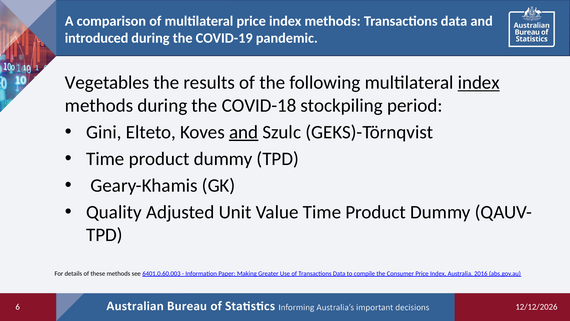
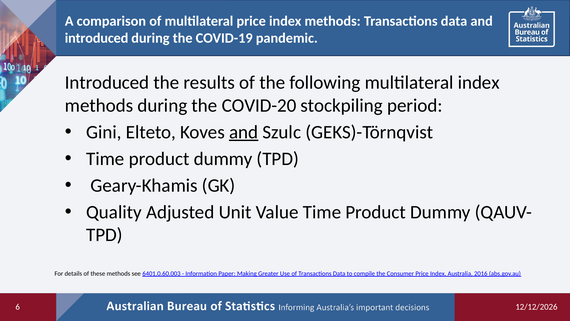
Vegetables: Vegetables -> Introduced (107, 83)
index underline: present -> none (479, 83)
COVID-18: COVID-18 -> COVID-20 (259, 105)
